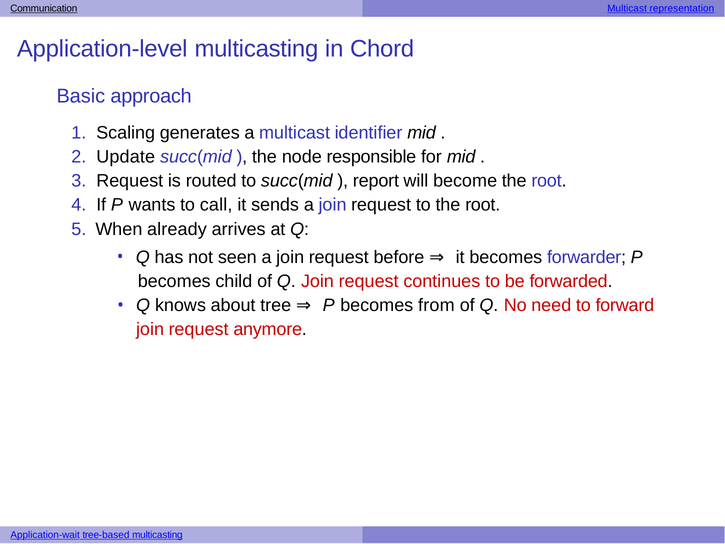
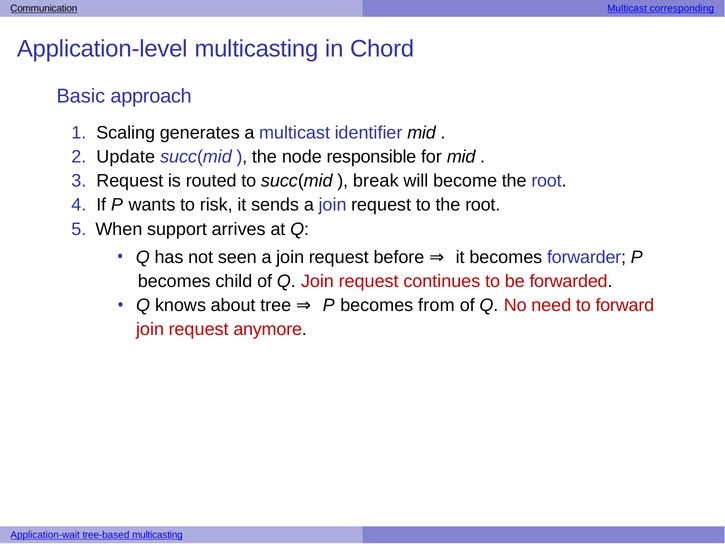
representation: representation -> corresponding (682, 8)
report: report -> break (376, 181)
call: call -> risk (216, 205)
already: already -> support (177, 229)
